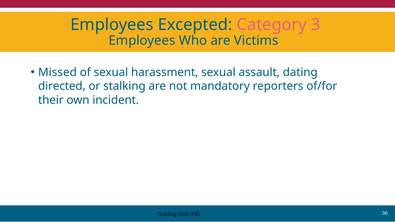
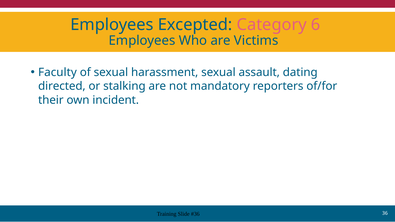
3: 3 -> 6 (316, 25)
Missed: Missed -> Faculty (57, 72)
